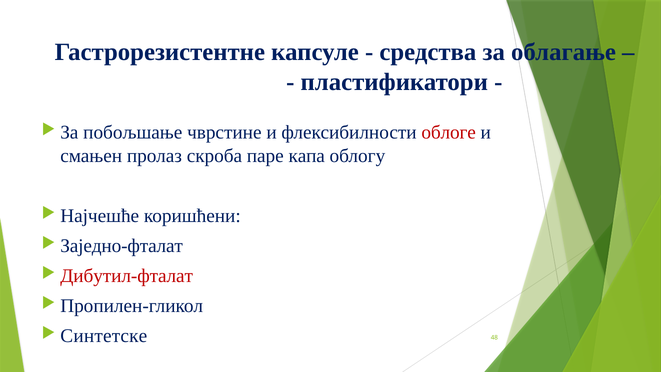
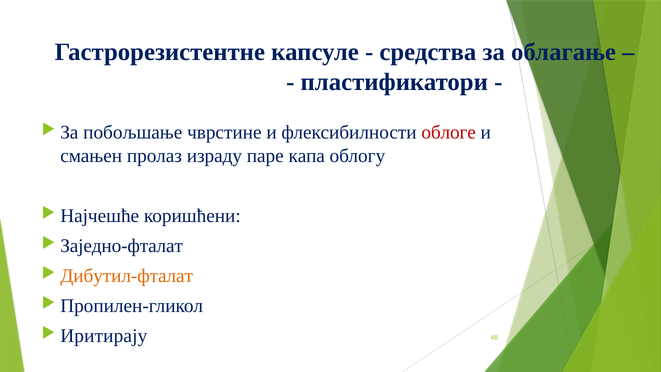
скроба: скроба -> израду (214, 156)
Дибутил-фталат colour: red -> orange (127, 276)
Синтетске: Синтетске -> Иритирају (104, 336)
